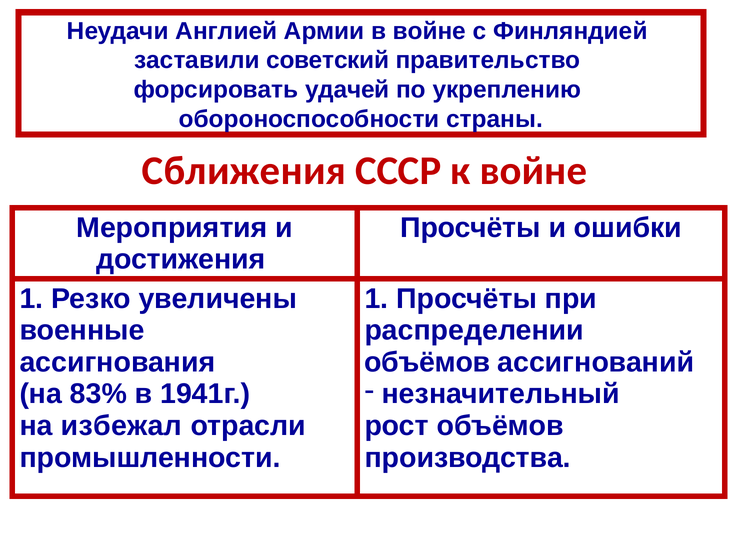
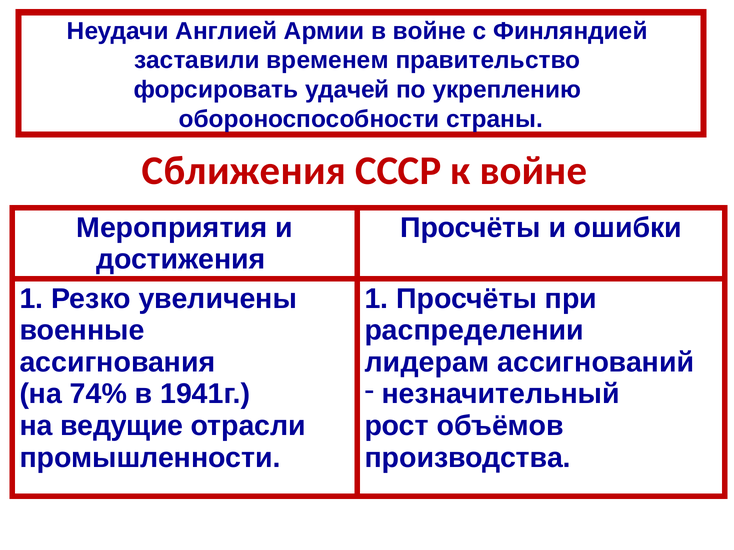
советский: советский -> временем (328, 60)
объёмов: объёмов -> лидерам (427, 363)
83%: 83% -> 74% (98, 394)
избежал: избежал -> ведущие (122, 426)
